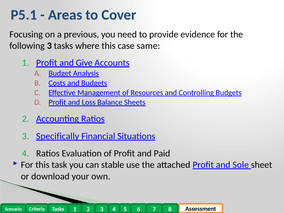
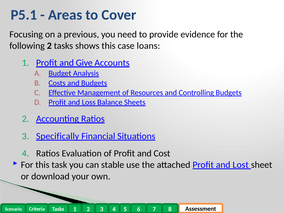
following 3: 3 -> 2 (49, 46)
where: where -> shows (87, 46)
same: same -> loans (148, 46)
Paid: Paid -> Cost (162, 153)
Sole: Sole -> Lost (241, 165)
